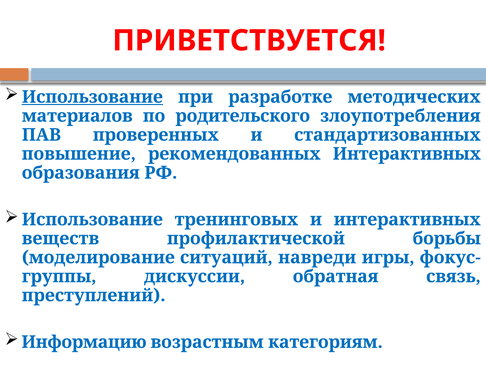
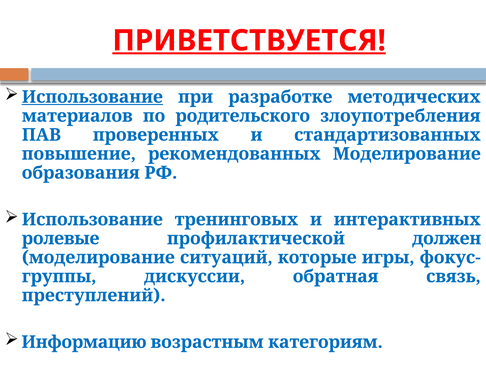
ПРИВЕТСТВУЕТСЯ underline: none -> present (249, 41)
рекомендованных Интерактивных: Интерактивных -> Моделирование (407, 154)
веществ: веществ -> ролевые (61, 238)
борьбы: борьбы -> должен (447, 238)
навреди: навреди -> которые (317, 257)
